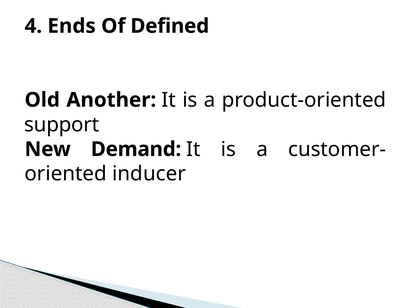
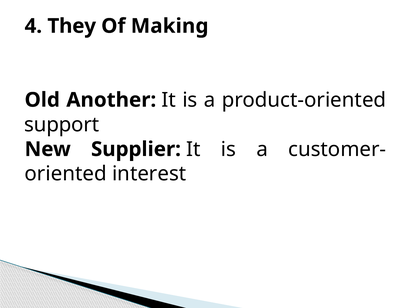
Ends: Ends -> They (72, 26)
Defined: Defined -> Making (170, 26)
Demand: Demand -> Supplier (136, 149)
inducer: inducer -> interest (149, 174)
